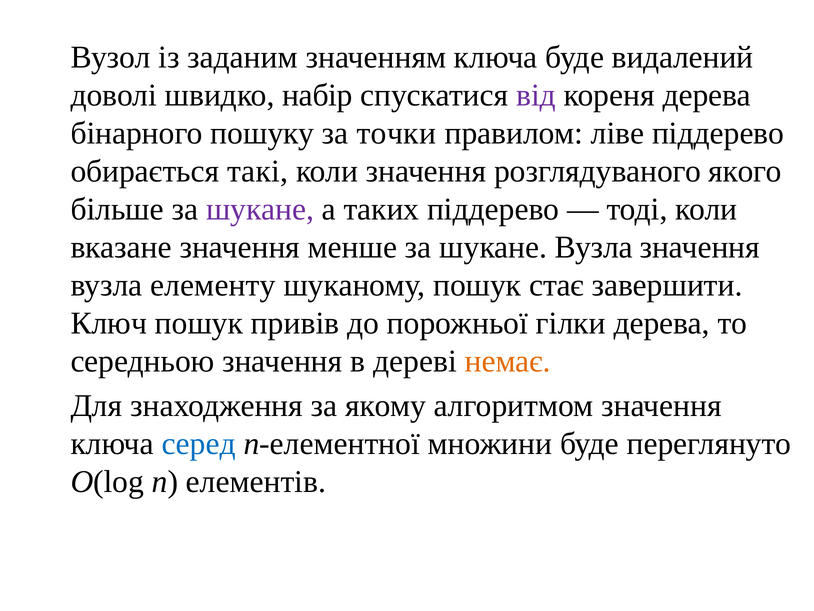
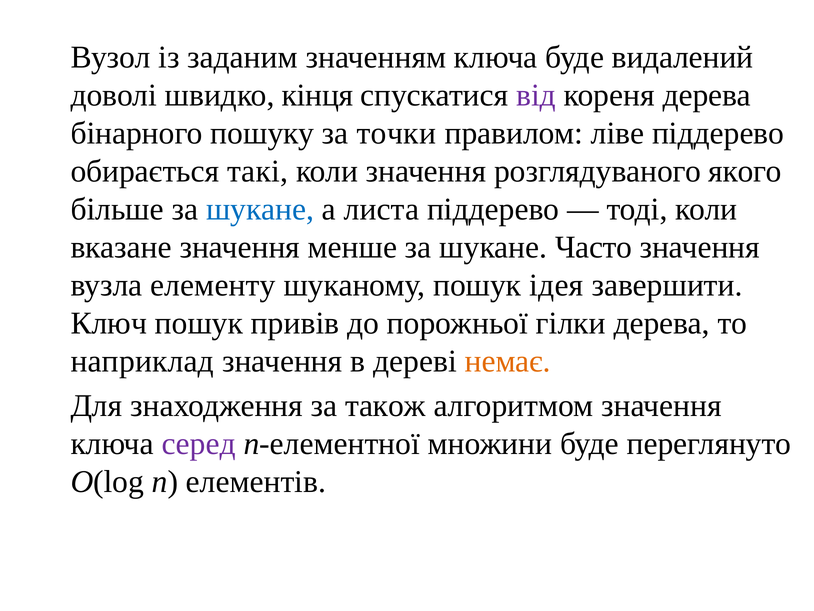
набір: набір -> кінця (318, 95)
шукане colour: purple -> blue (260, 209)
таких: таких -> листа (381, 209)
шукане Вузла: Вузла -> Часто (594, 247)
стає: стає -> ідея (556, 285)
середньою: середньою -> наприклад (142, 361)
якому: якому -> також (386, 406)
серед colour: blue -> purple (199, 444)
